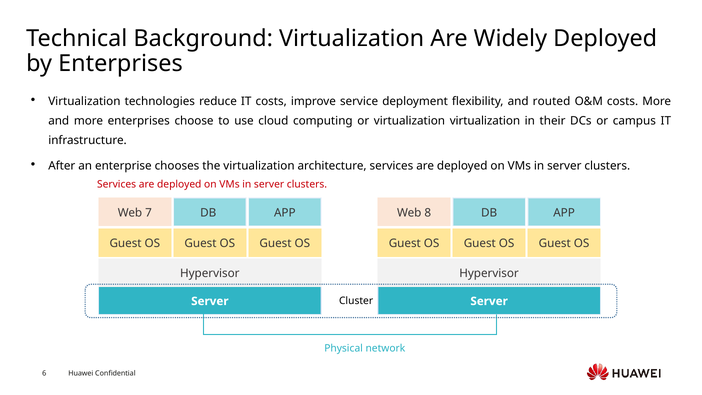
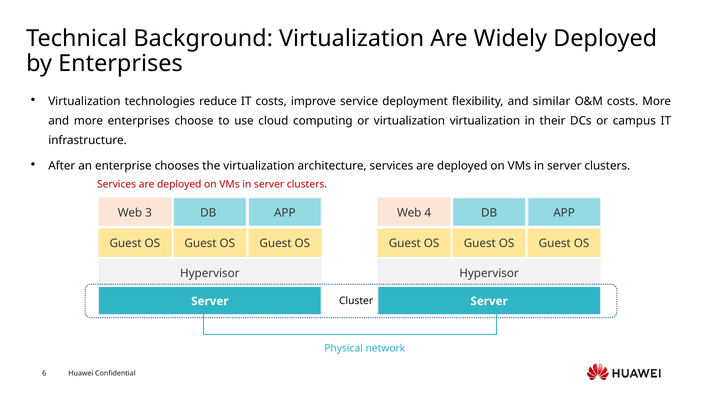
routed: routed -> similar (552, 101)
7: 7 -> 3 (148, 213)
8: 8 -> 4 (428, 213)
